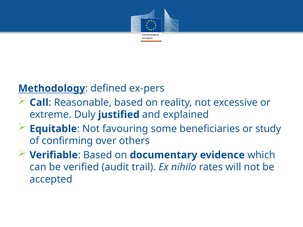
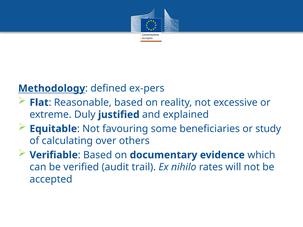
Call: Call -> Flat (39, 103)
confirming: confirming -> calculating (67, 141)
